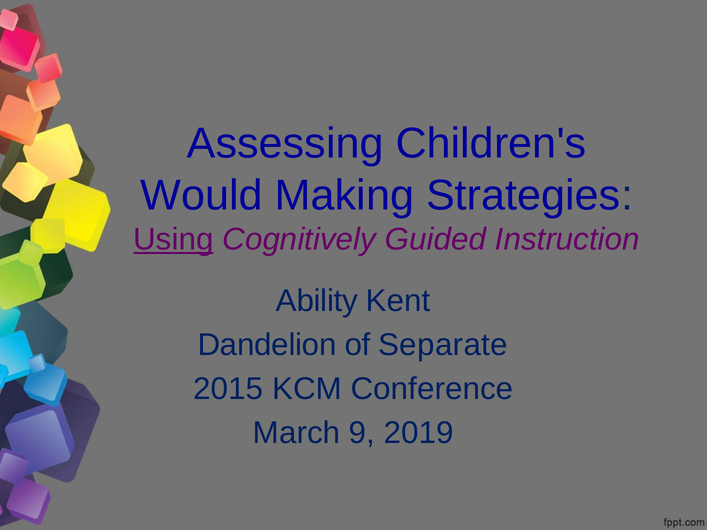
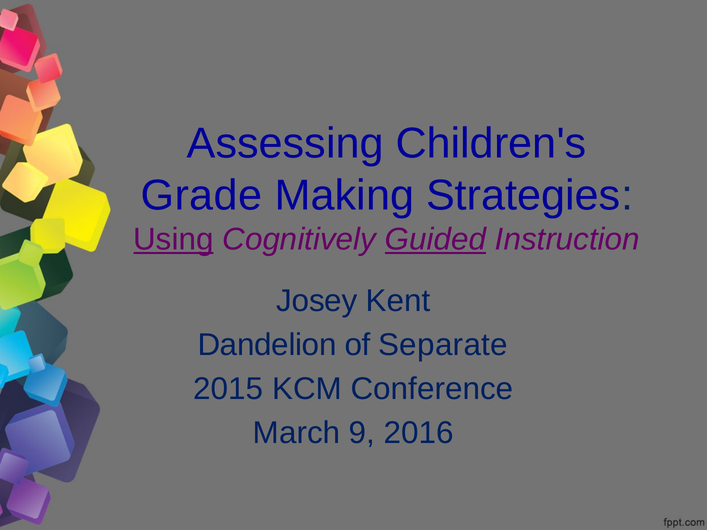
Would: Would -> Grade (201, 196)
Guided underline: none -> present (435, 239)
Ability: Ability -> Josey (317, 301)
2019: 2019 -> 2016 (419, 433)
